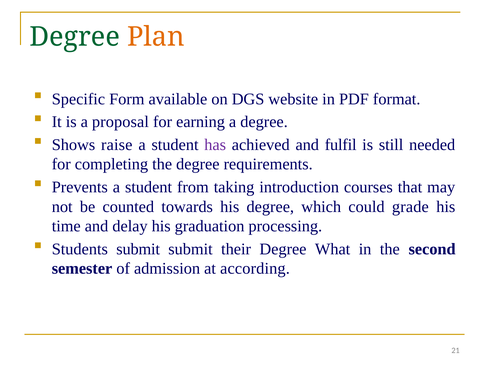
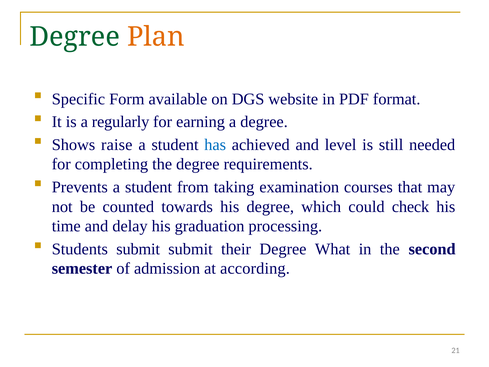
proposal: proposal -> regularly (121, 122)
has colour: purple -> blue (215, 145)
fulfil: fulfil -> level (341, 145)
introduction: introduction -> examination (299, 187)
grade: grade -> check (411, 206)
